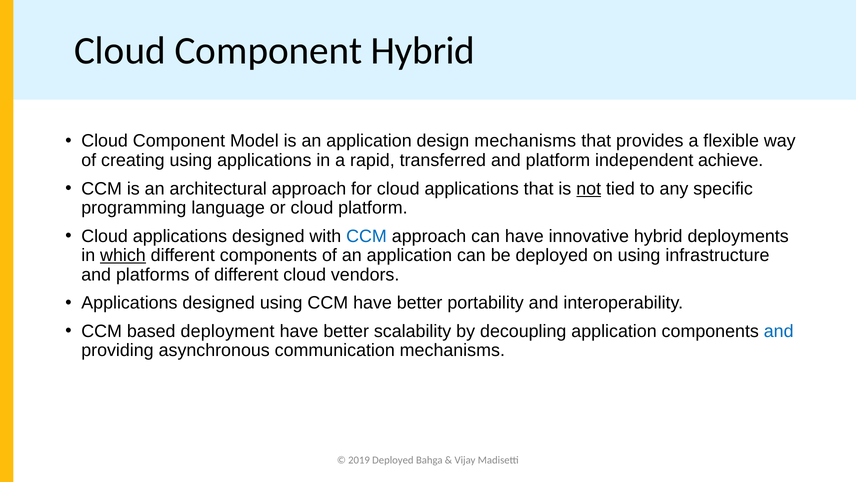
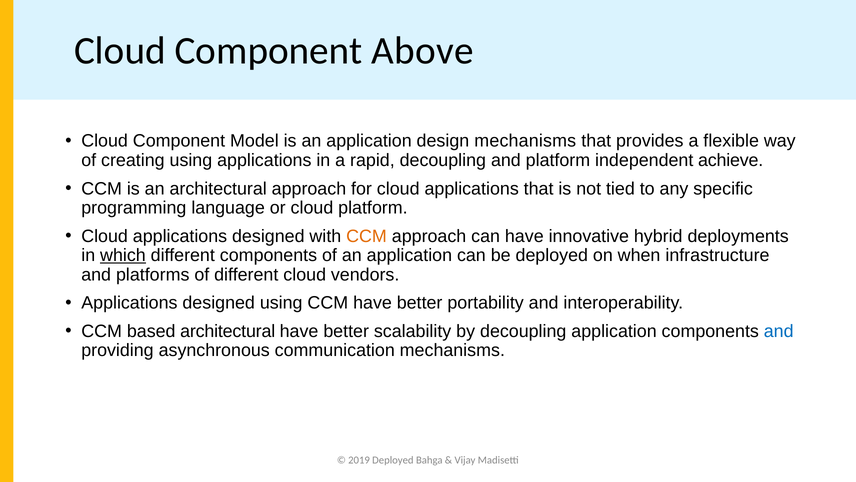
Component Hybrid: Hybrid -> Above (423, 51)
rapid transferred: transferred -> decoupling (443, 160)
not underline: present -> none (589, 188)
CCM colour: blue -> orange (366, 236)
on using: using -> when (639, 255)
based deployment: deployment -> architectural (228, 331)
